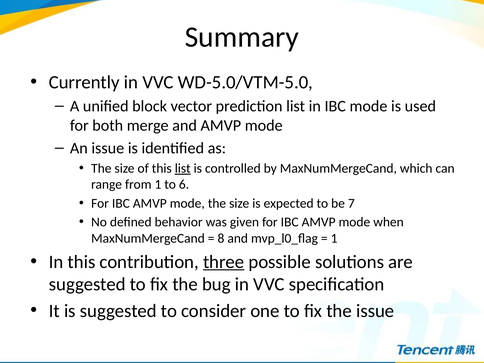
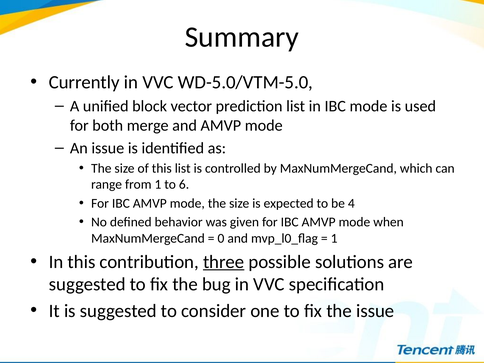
list underline: present -> none (183, 168)
7: 7 -> 4 (351, 203)
8: 8 -> 0 (221, 238)
